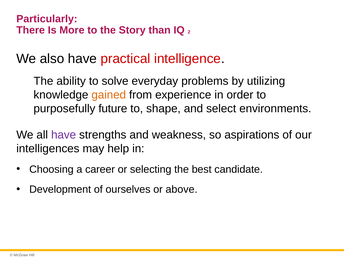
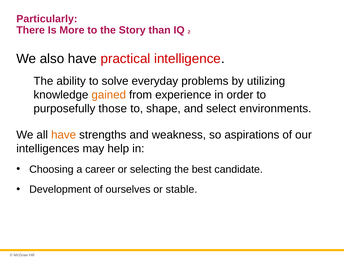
future: future -> those (113, 109)
have colour: purple -> orange (64, 135)
above: above -> stable (182, 190)
